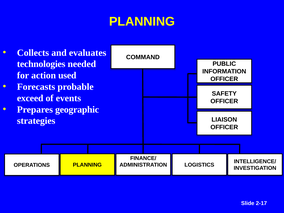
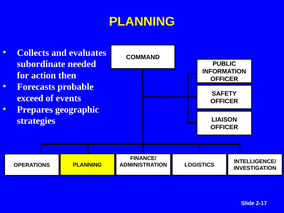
technologies: technologies -> subordinate (41, 64)
used: used -> then (67, 75)
